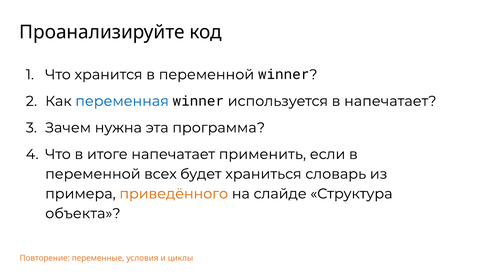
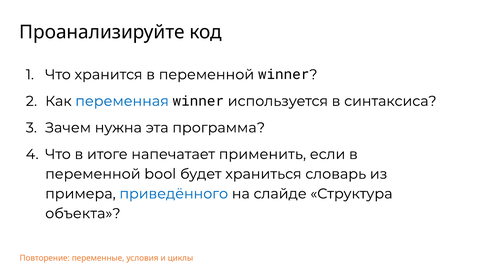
в напечатает: напечатает -> синтаксиса (390, 101)
всех: всех -> bool (160, 174)
приведённого colour: orange -> blue (174, 194)
